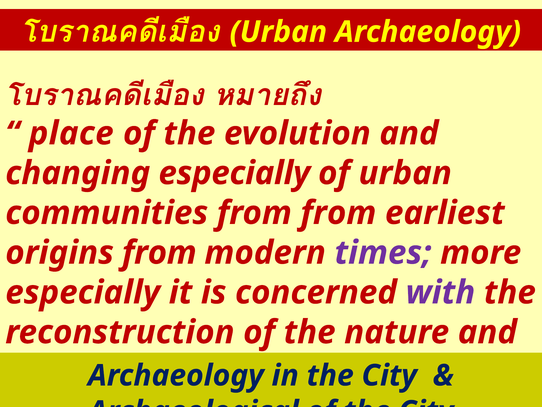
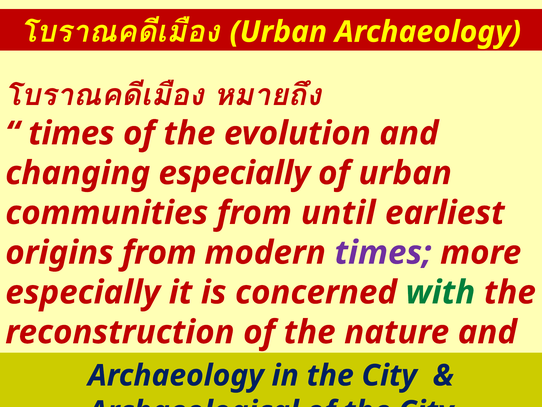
place: place -> times (71, 133)
from from: from -> until (338, 213)
with colour: purple -> green (440, 292)
